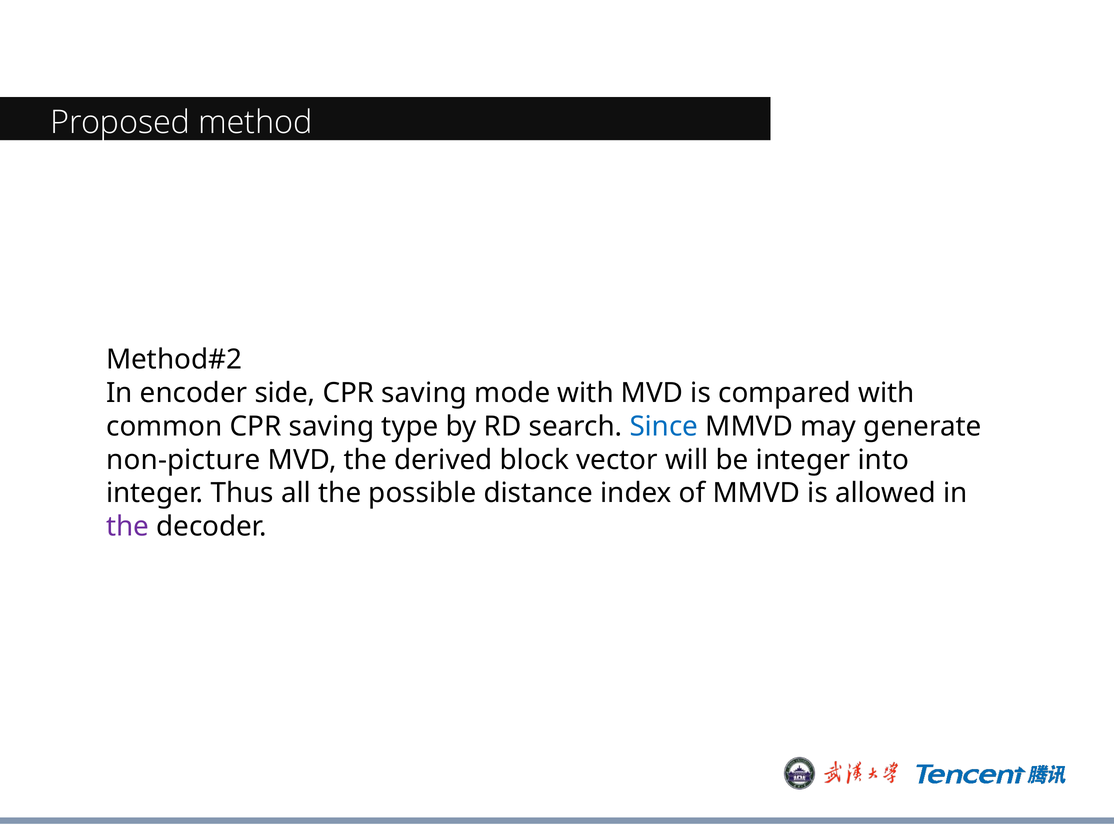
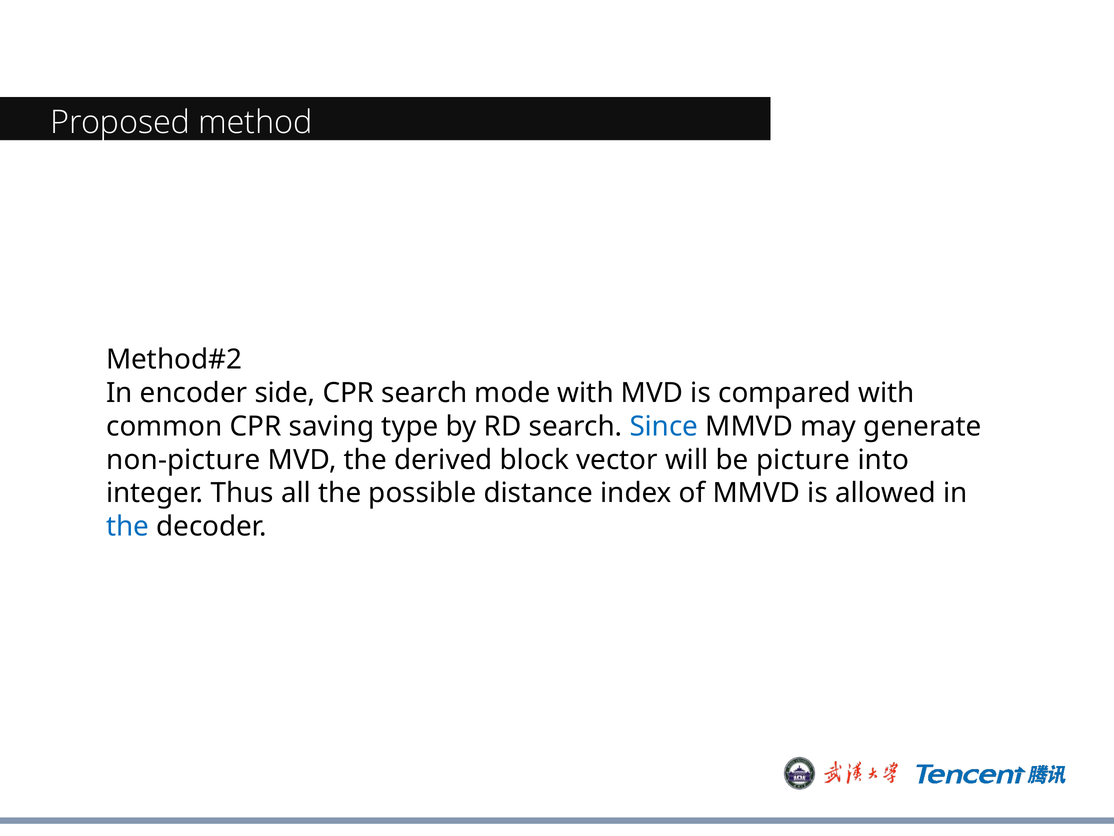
side CPR saving: saving -> search (424, 393)
be integer: integer -> picture (803, 460)
the colour: purple -> blue (128, 526)
